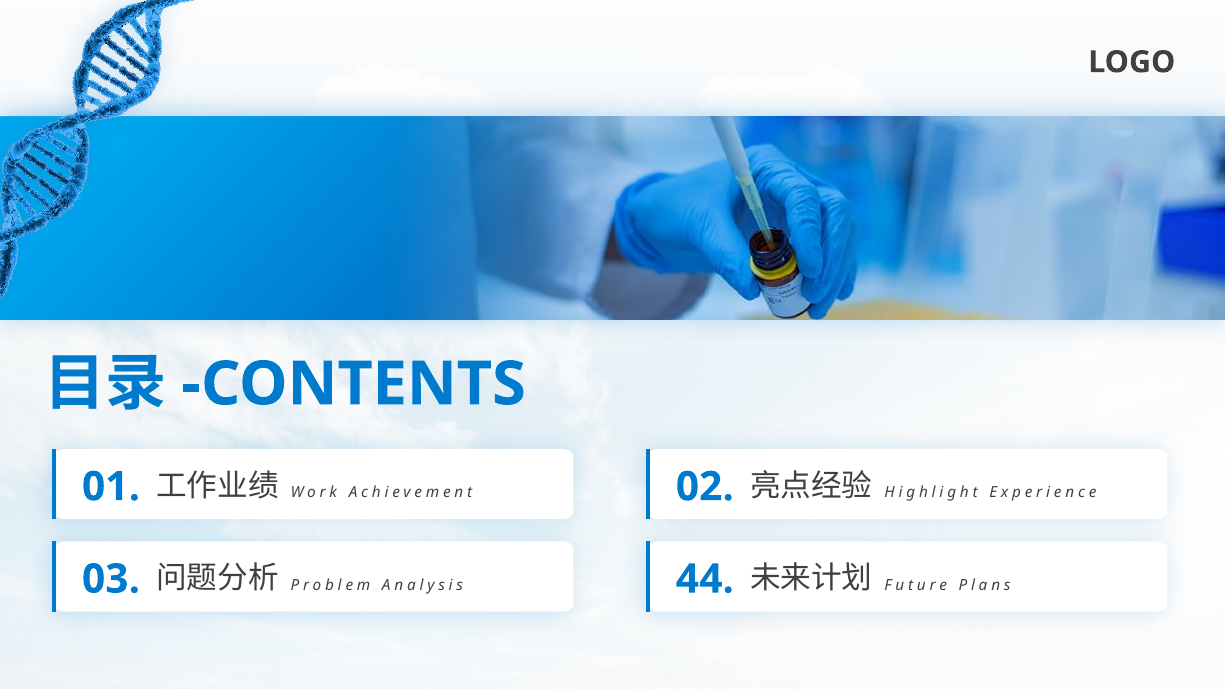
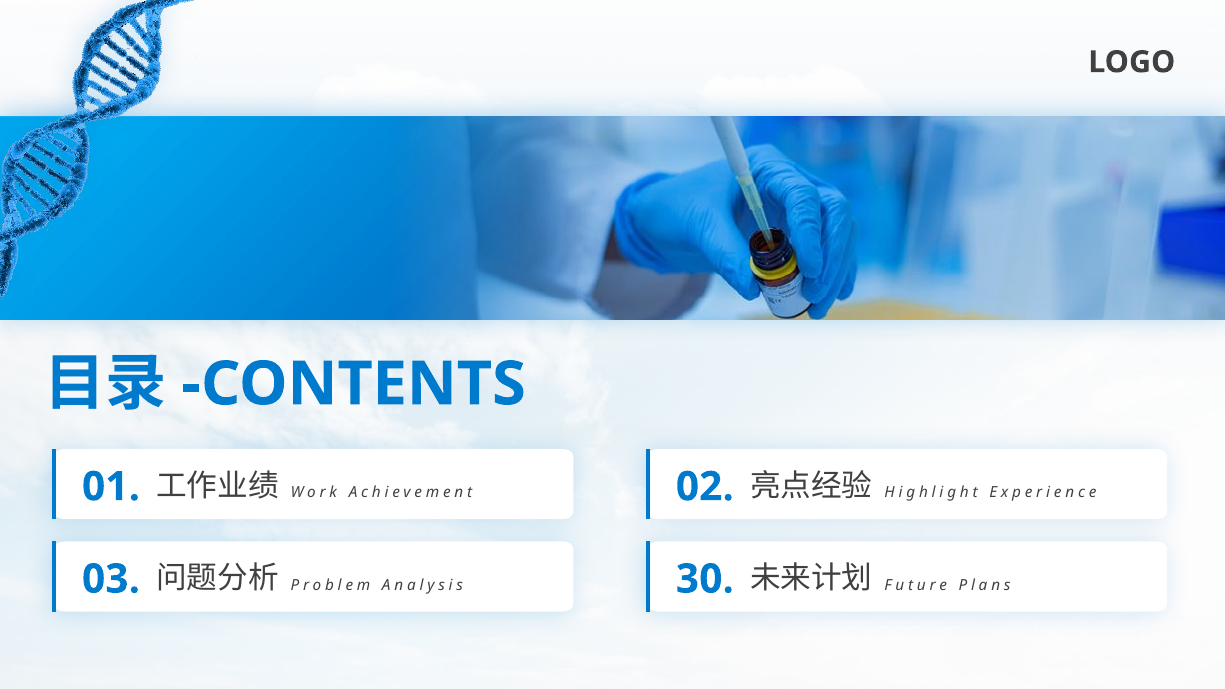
44: 44 -> 30 (705, 579)
